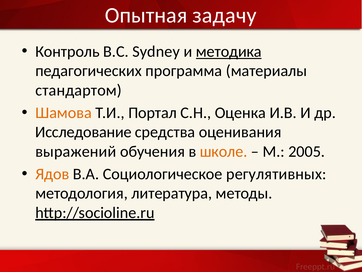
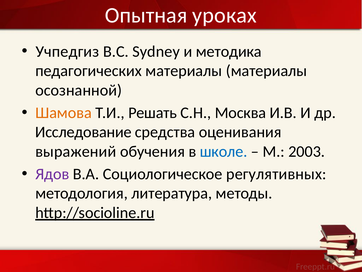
задачу: задачу -> уроках (224, 15)
Контроль: Контроль -> Учпедгиз (67, 51)
методика underline: present -> none (229, 51)
педагогических программа: программа -> материалы (184, 71)
стандартом: стандартом -> осознанной (79, 90)
Портал: Портал -> Решать (153, 113)
Оценка: Оценка -> Москва (240, 113)
школе colour: orange -> blue (224, 151)
2005: 2005 -> 2003 (307, 151)
Ядов colour: orange -> purple (52, 174)
